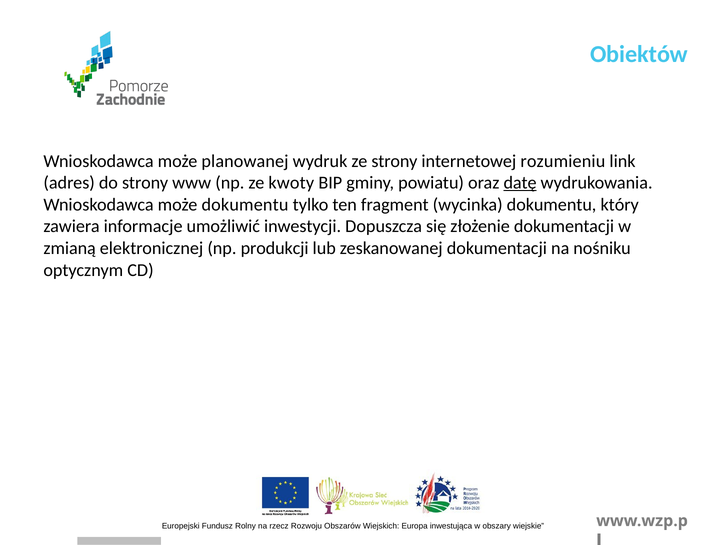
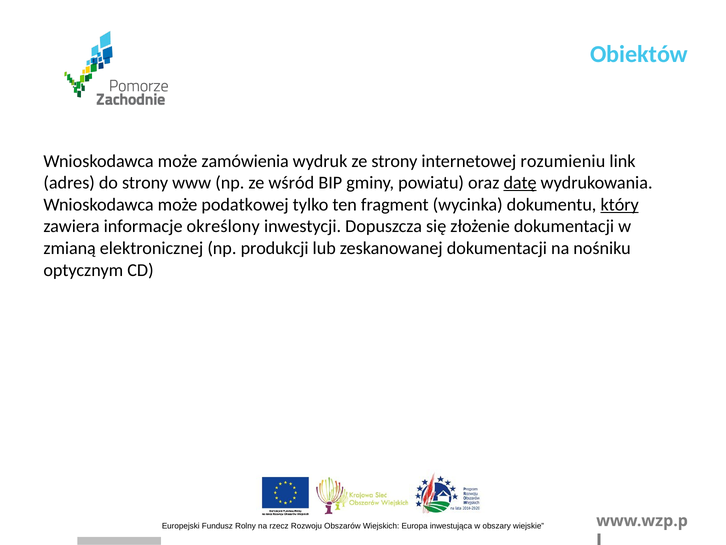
planowanej: planowanej -> zamówienia (245, 161)
kwoty: kwoty -> wśród (291, 183)
może dokumentu: dokumentu -> podatkowej (245, 204)
który underline: none -> present (620, 204)
umożliwić: umożliwić -> określony (223, 226)
